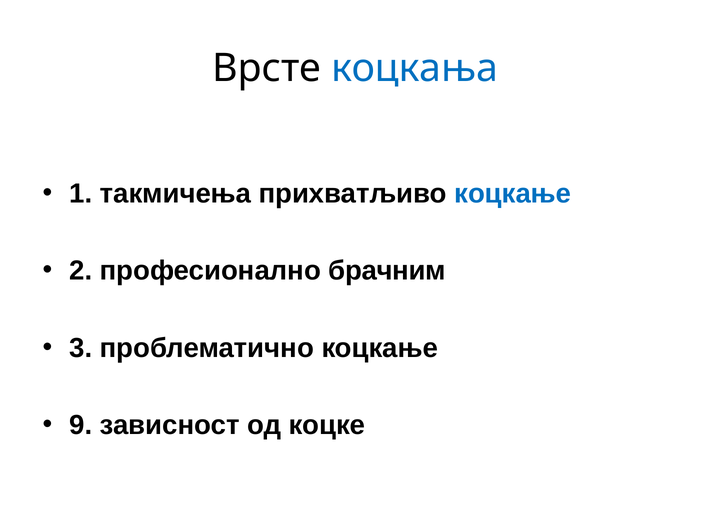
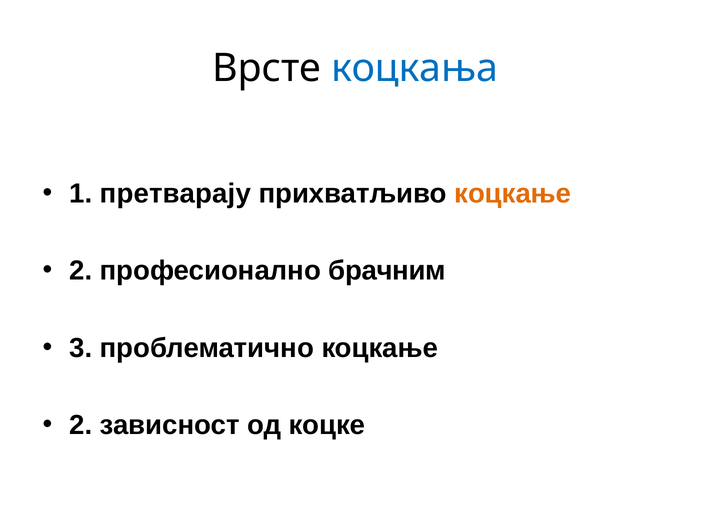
такмичења: такмичења -> претварају (175, 194)
коцкање colour: blue -> orange (513, 194)
9: 9 -> 2 (81, 426)
